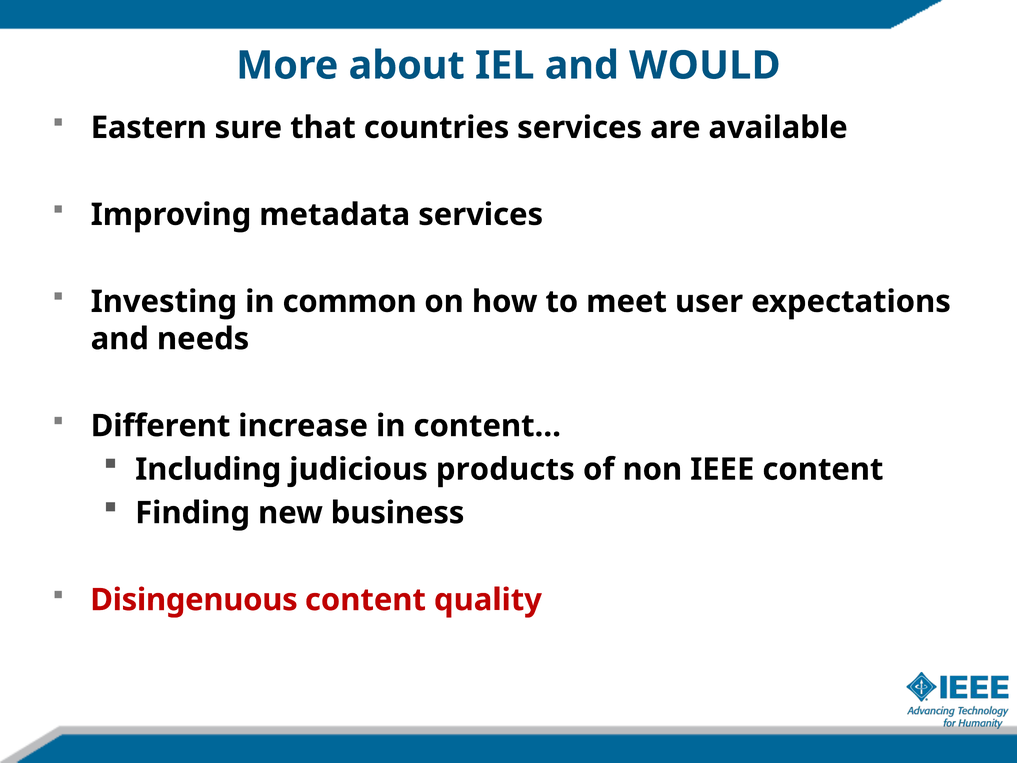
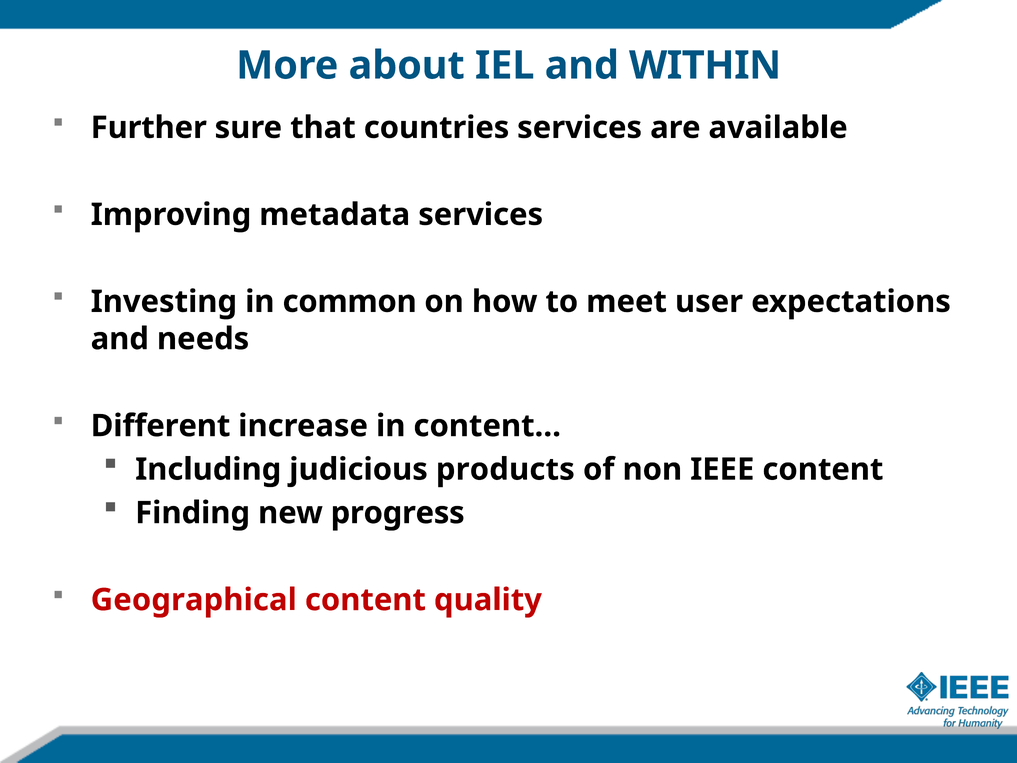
WOULD: WOULD -> WITHIN (705, 66)
Eastern: Eastern -> Further (149, 128)
business: business -> progress (398, 513)
Disingenuous: Disingenuous -> Geographical (194, 600)
